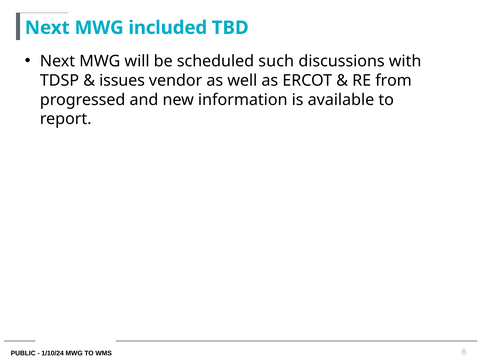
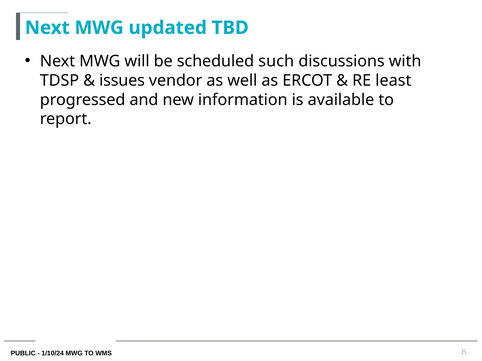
included: included -> updated (168, 28)
from: from -> least (393, 81)
